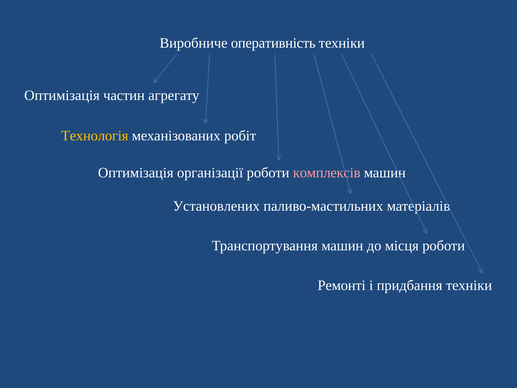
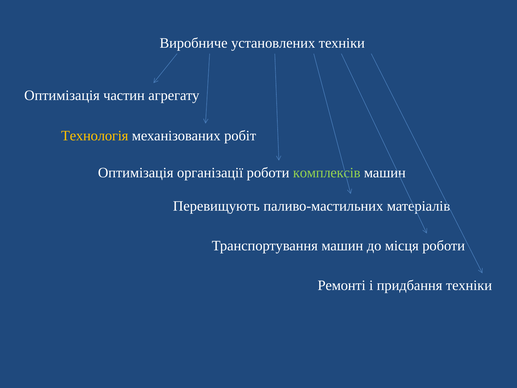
оперативність: оперативність -> установлених (273, 43)
комплексів colour: pink -> light green (327, 173)
Установлених: Установлених -> Перевищують (216, 206)
